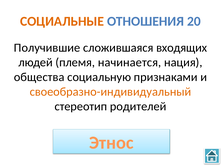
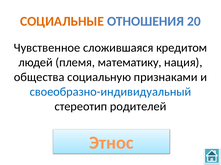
Получившие: Получившие -> Чувственное (47, 48)
входящих: входящих -> кредитом (182, 48)
начинается: начинается -> математику (130, 63)
своеобразно-индивидуальный colour: orange -> blue (110, 92)
